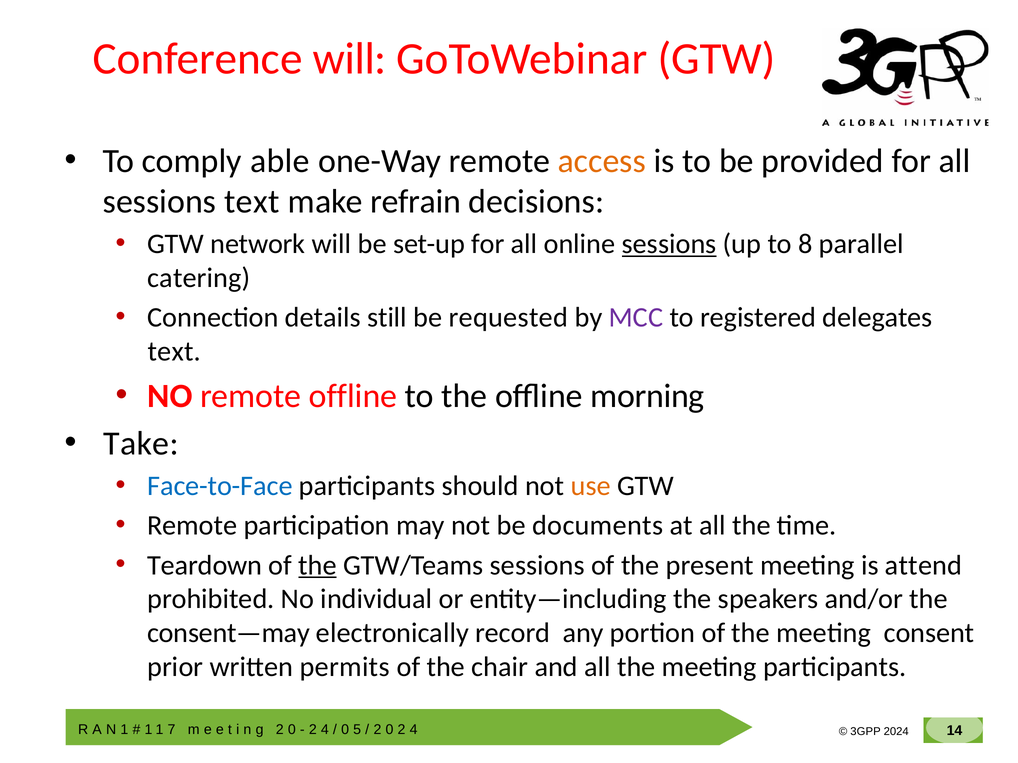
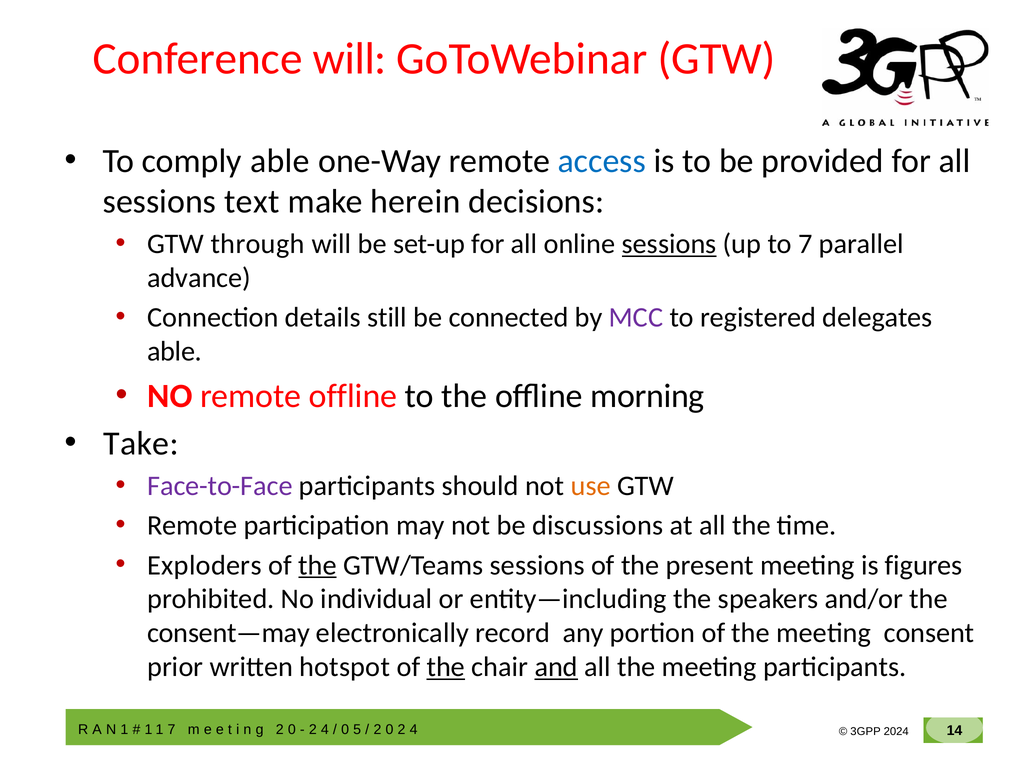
access colour: orange -> blue (602, 161)
refrain: refrain -> herein (415, 202)
network: network -> through (258, 244)
to 8: 8 -> 7 (805, 244)
catering: catering -> advance (199, 278)
requested: requested -> connected (509, 318)
text: text -> able (175, 352)
Face-to-Face colour: blue -> purple (220, 486)
documents: documents -> discussions (598, 526)
Teardown: Teardown -> Exploders (205, 566)
attend: attend -> figures (924, 566)
permits: permits -> hotspot (345, 667)
the underline: none -> present (446, 667)
and underline: none -> present (556, 667)
